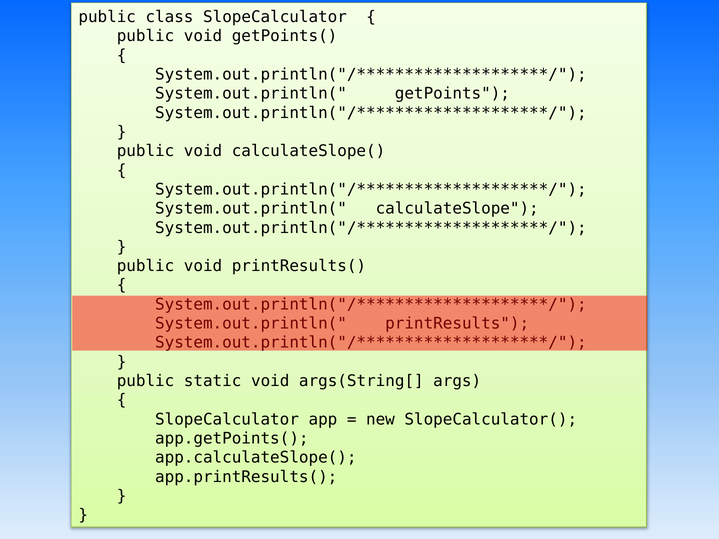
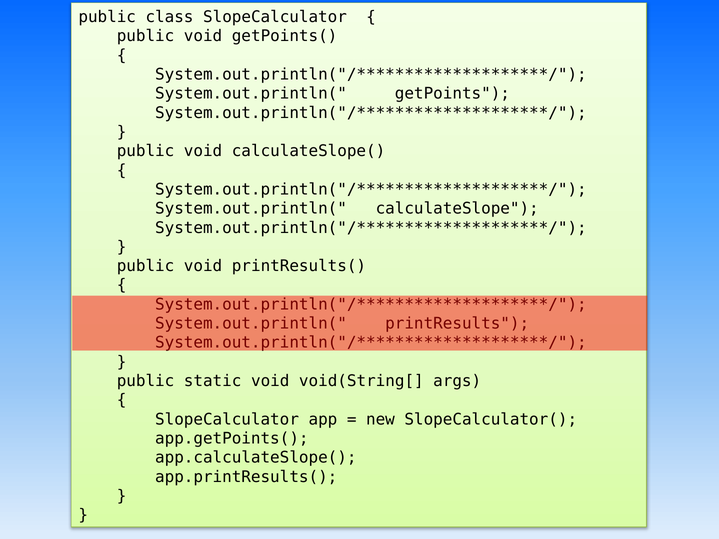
args(String[: args(String[ -> void(String[ (361, 381)
